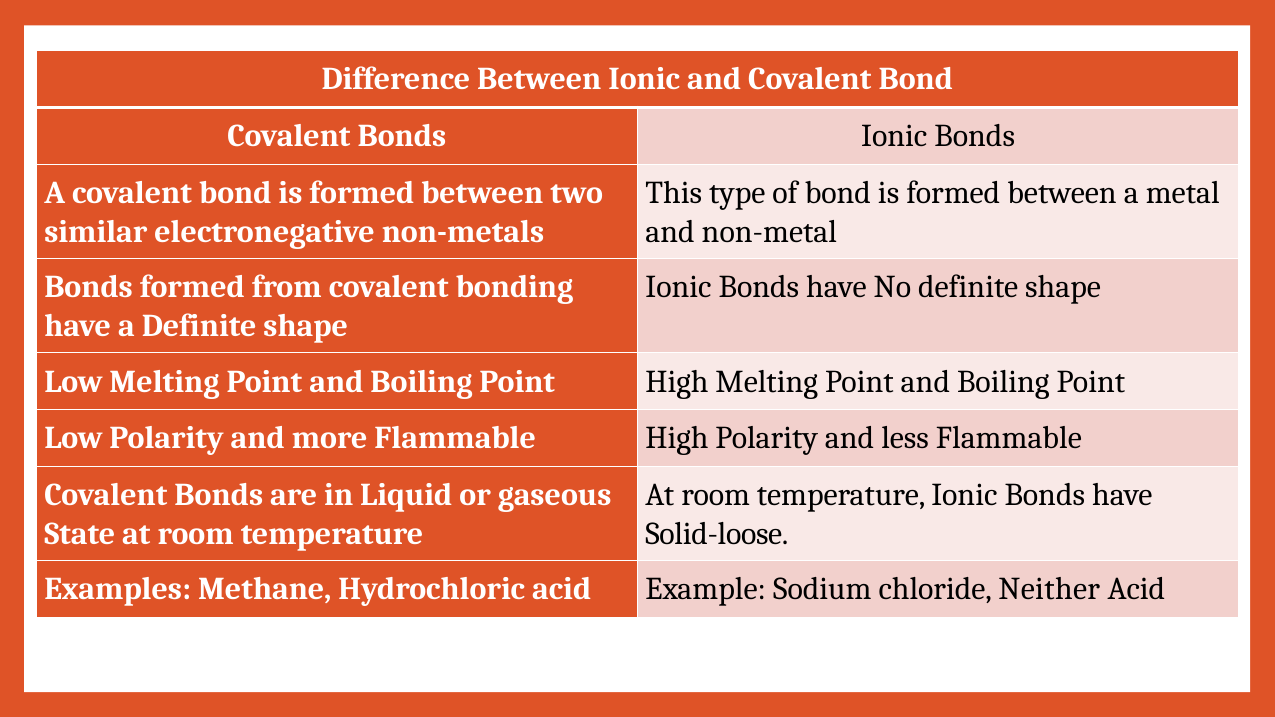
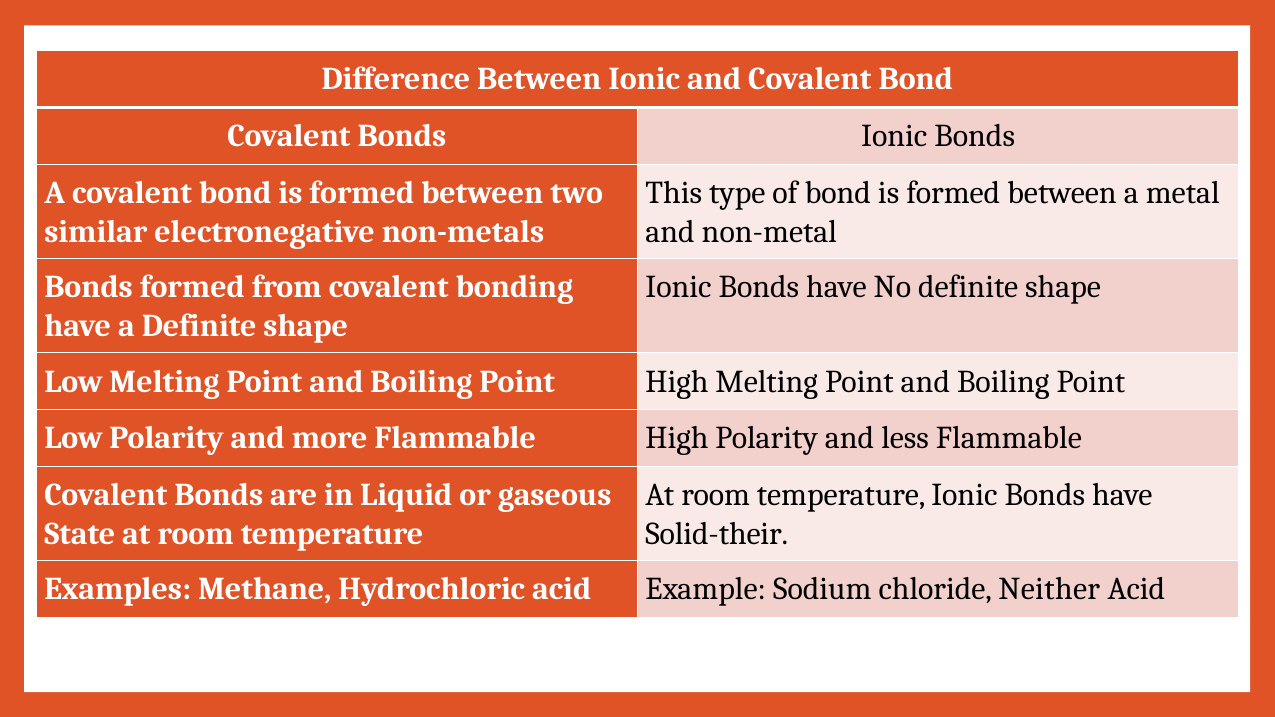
Solid-loose: Solid-loose -> Solid-their (717, 534)
